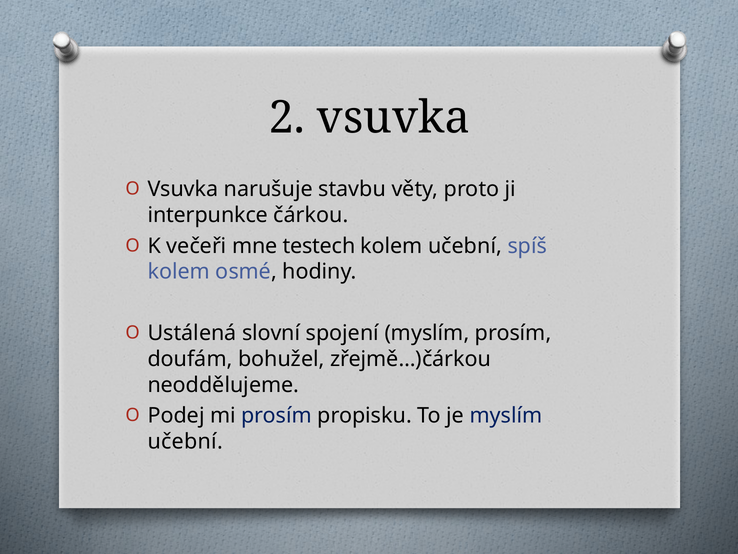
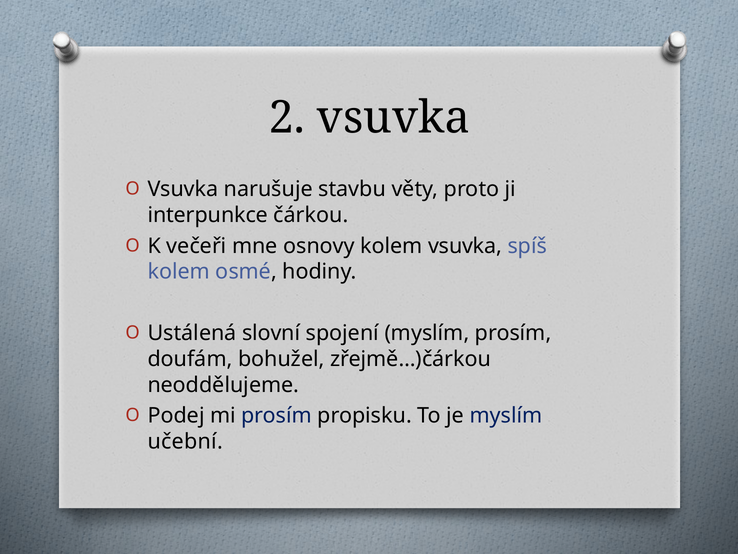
testech: testech -> osnovy (319, 246)
kolem učební: učební -> vsuvka (465, 246)
